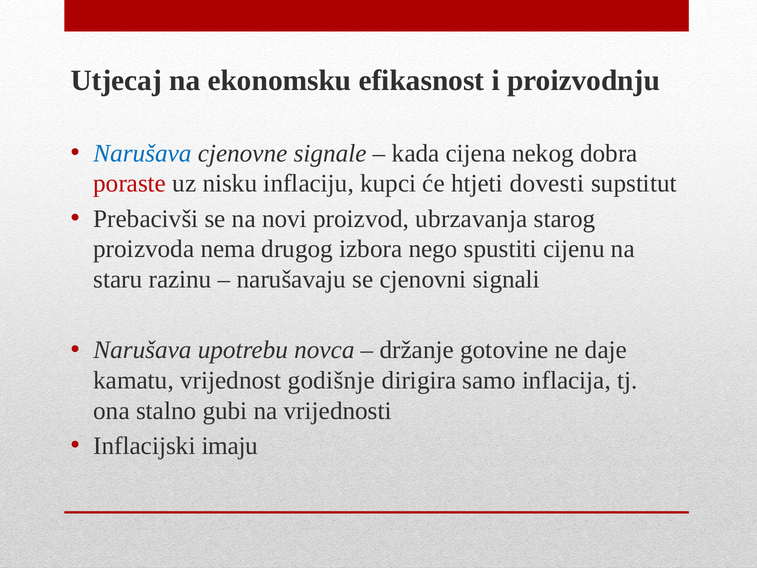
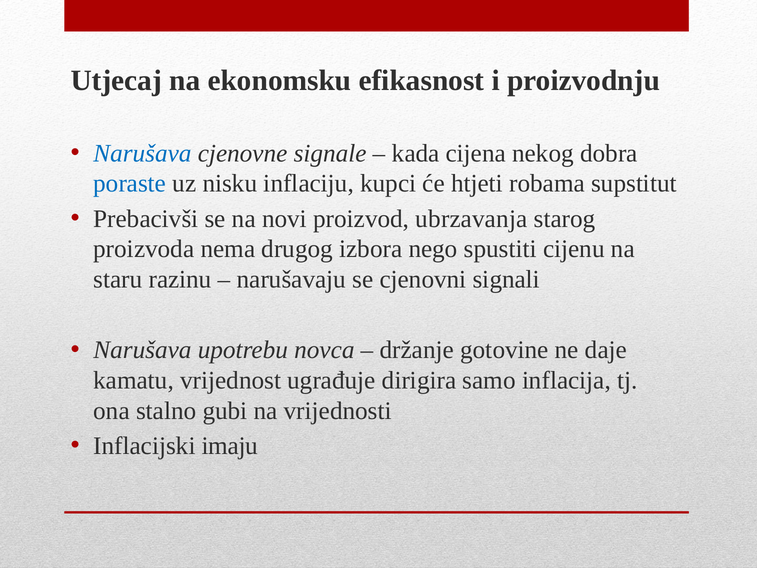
poraste colour: red -> blue (130, 183)
dovesti: dovesti -> robama (547, 183)
godišnje: godišnje -> ugrađuje (331, 380)
